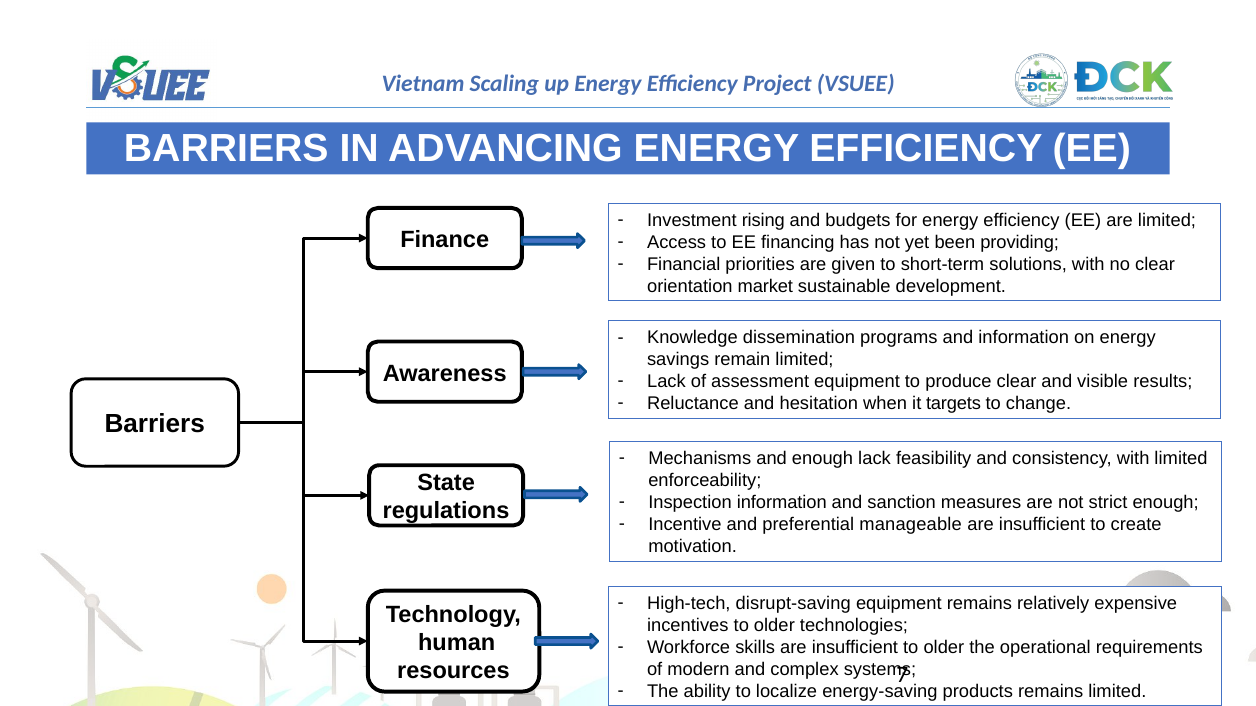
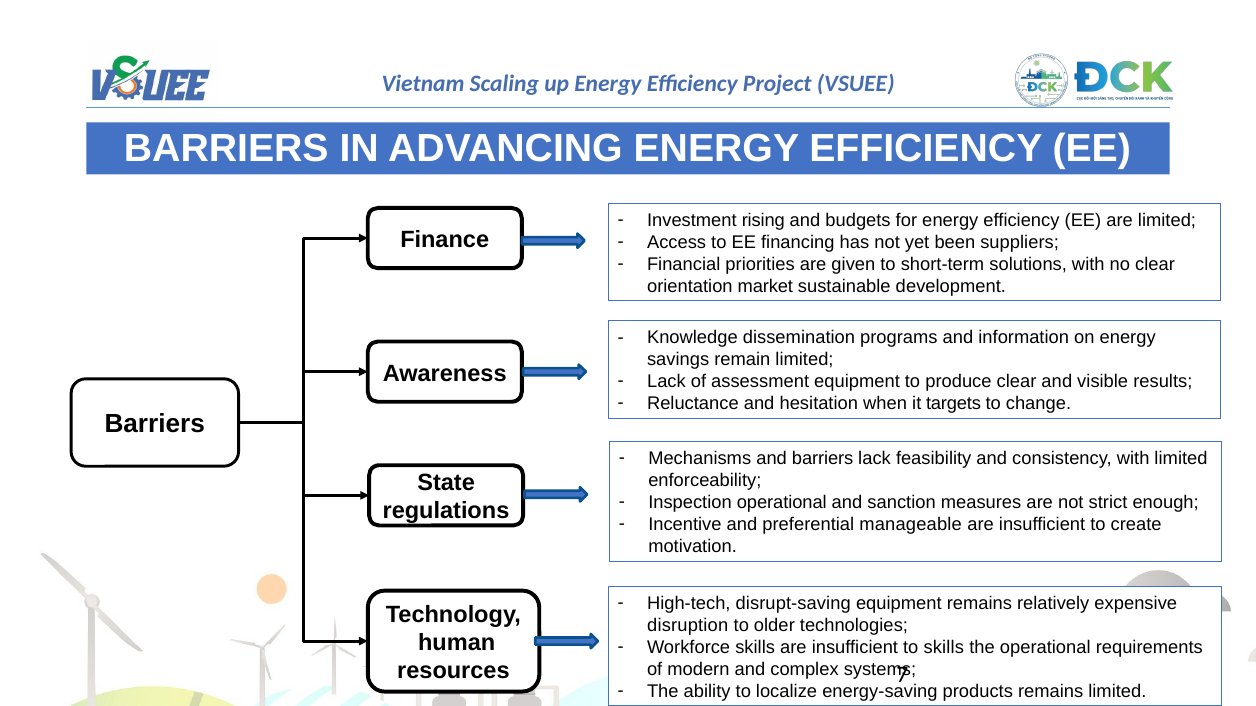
providing: providing -> suppliers (1020, 242)
and enough: enough -> barriers (823, 459)
Inspection information: information -> operational (782, 503)
incentives: incentives -> disruption (688, 626)
insufficient to older: older -> skills (944, 648)
